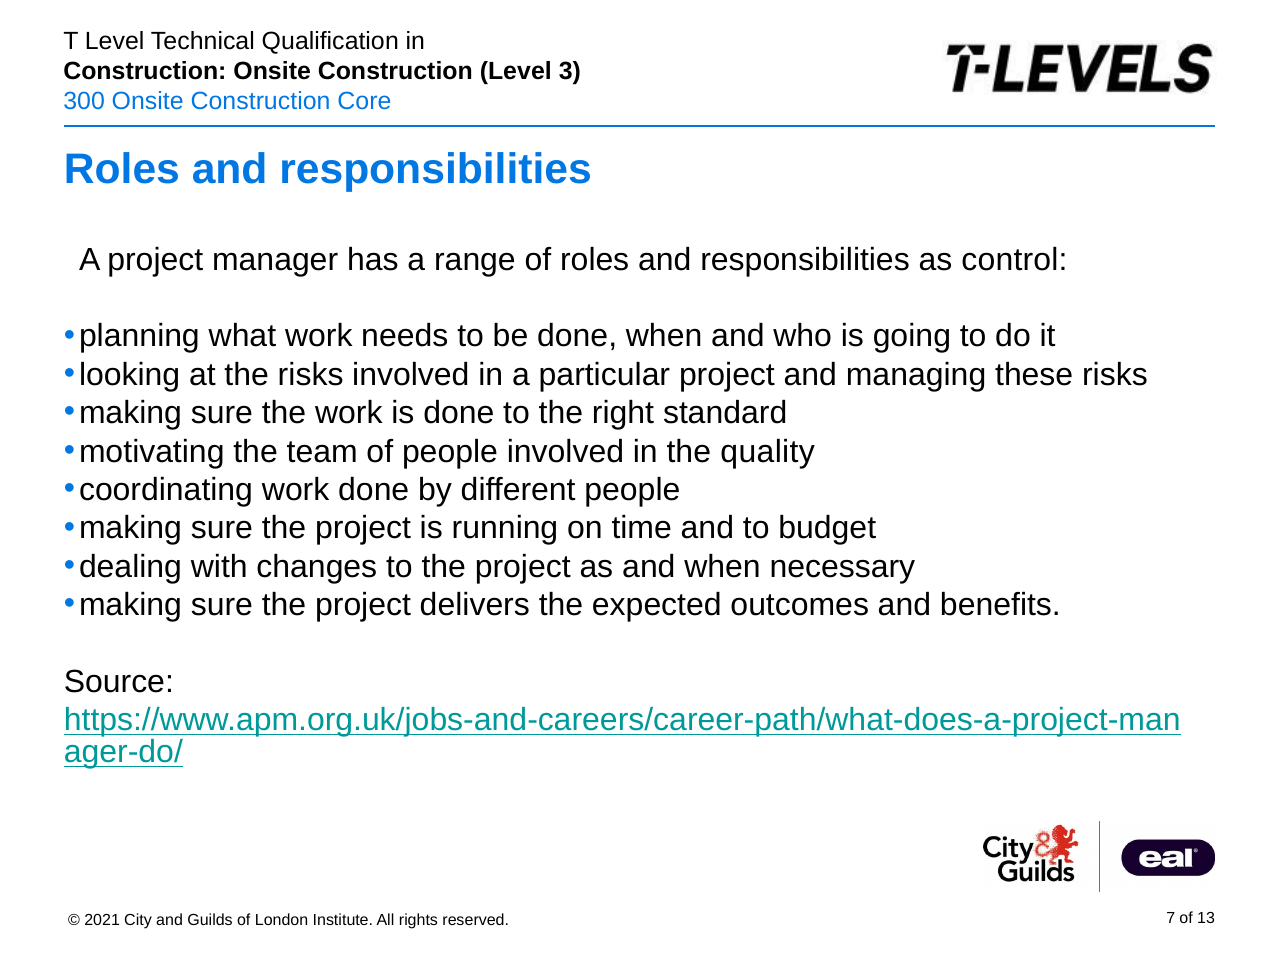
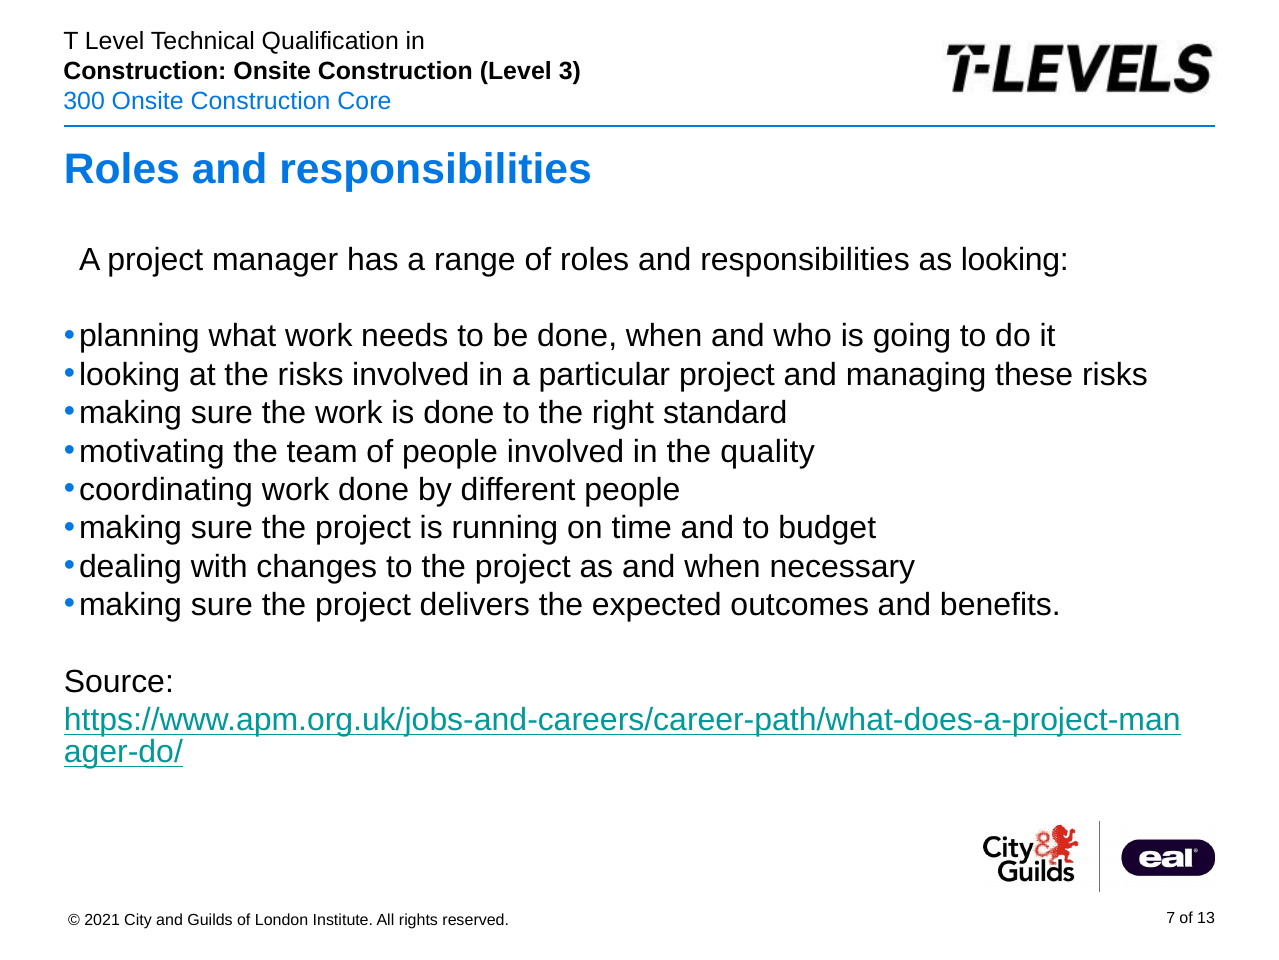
as control: control -> looking (1015, 259)
